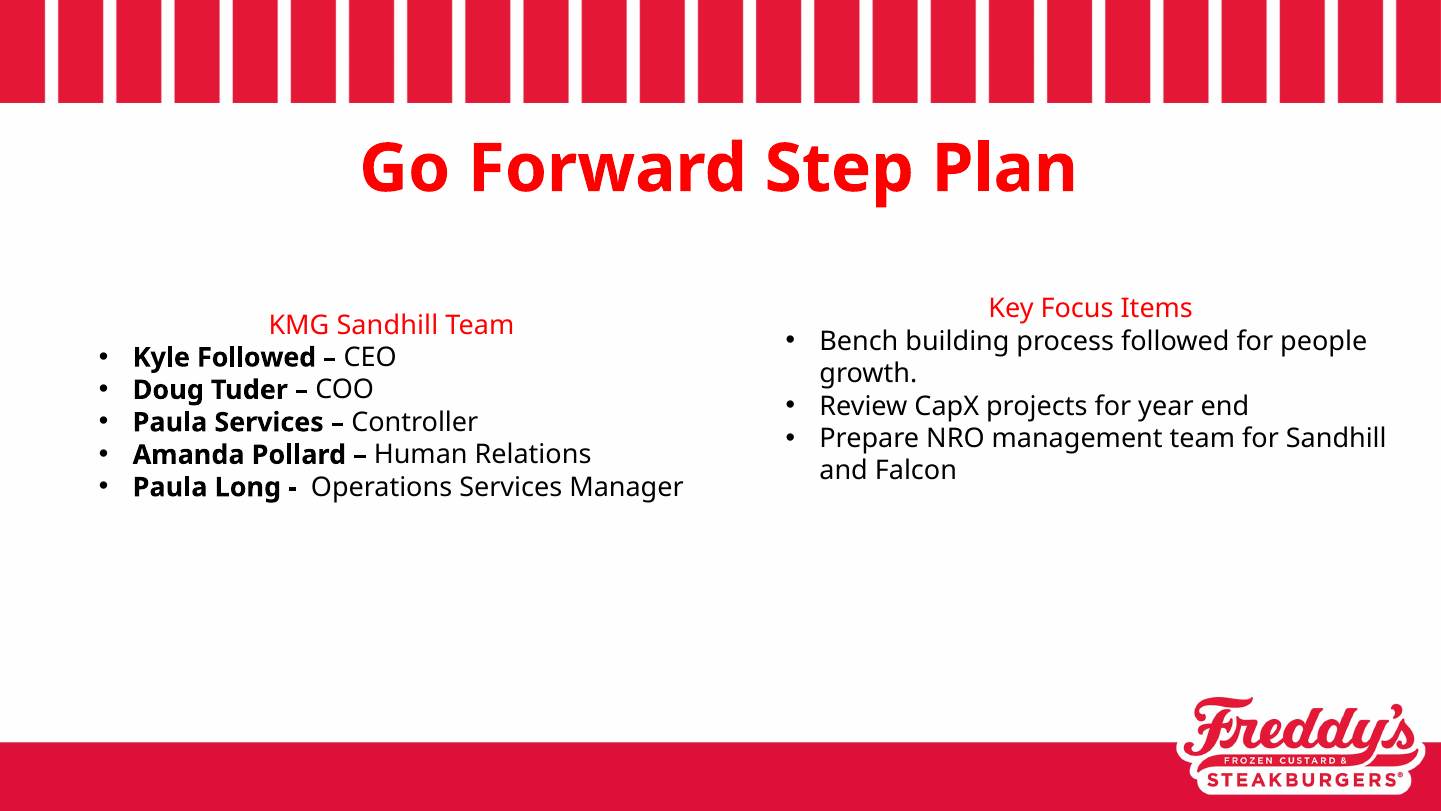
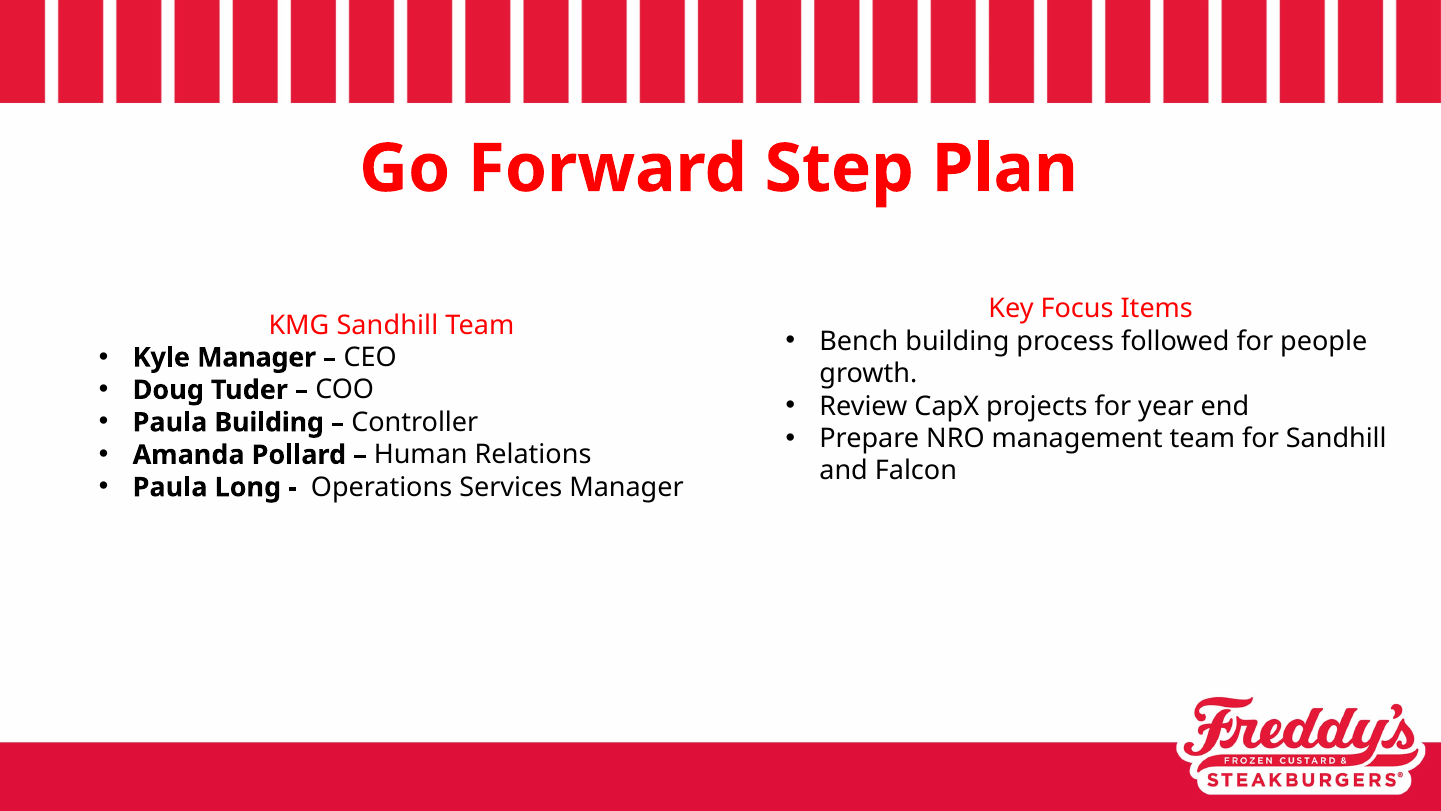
Kyle Followed: Followed -> Manager (257, 357)
Paula Services: Services -> Building (269, 422)
